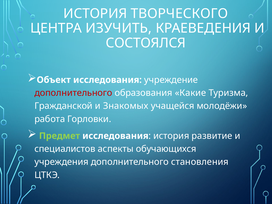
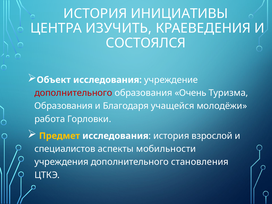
ТВОРЧЕСКОГО: ТВОРЧЕСКОГО -> ИНИЦИАТИВЫ (179, 14)
Какие: Какие -> Очень (191, 93)
Гражданской: Гражданской -> Образования (64, 106)
Знакомых: Знакомых -> Благодаря (126, 106)
Предмет colour: light green -> yellow (60, 136)
развитие: развитие -> взрослой (212, 136)
обучающихся: обучающихся -> мобильности (166, 149)
